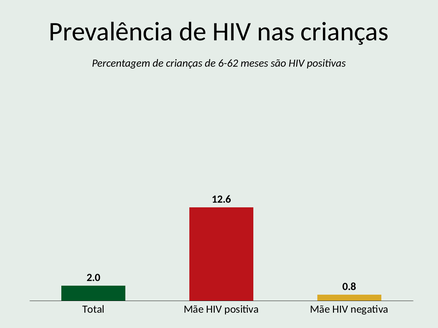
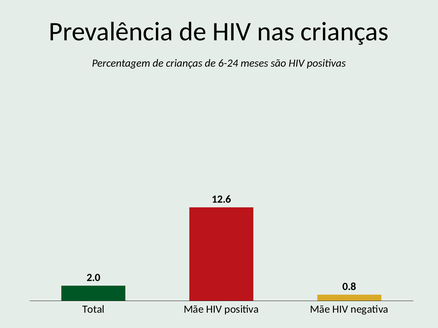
6-62: 6-62 -> 6-24 (228, 63)
